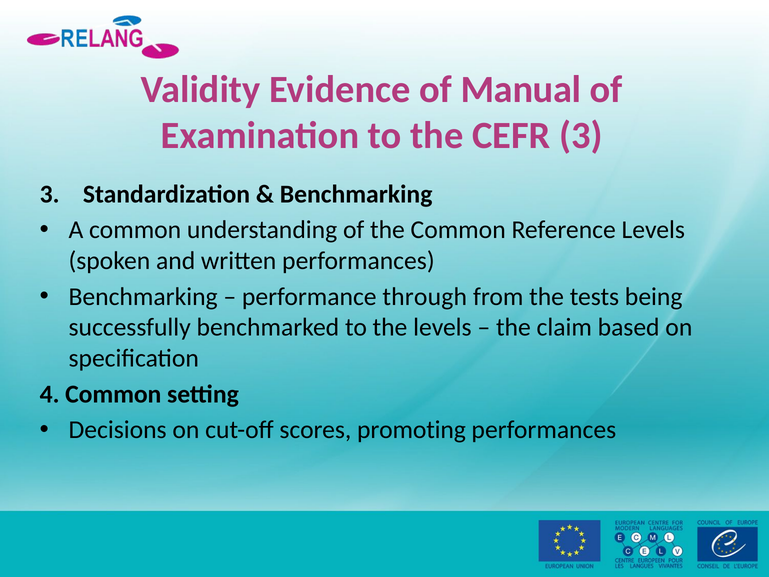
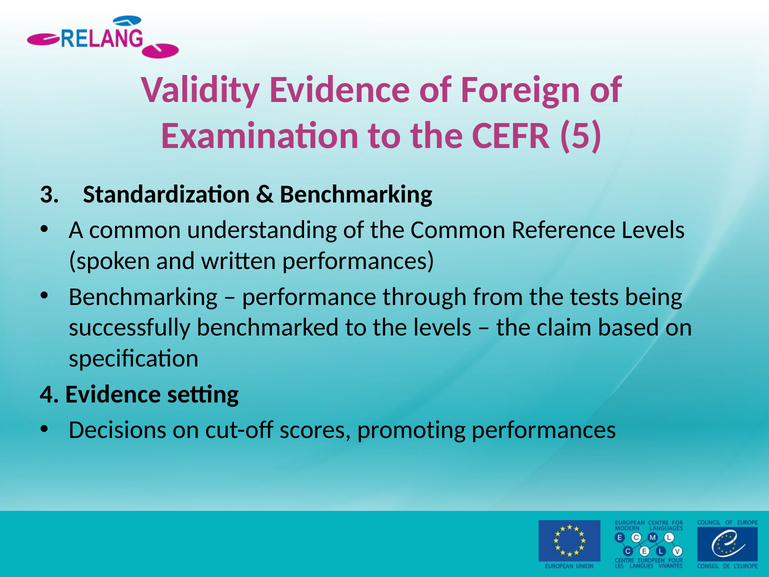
Manual: Manual -> Foreign (521, 89)
CEFR 3: 3 -> 5 (581, 135)
4 Common: Common -> Evidence (113, 394)
